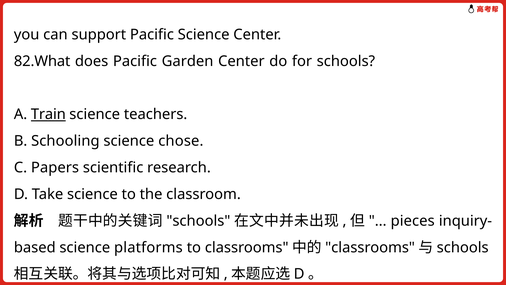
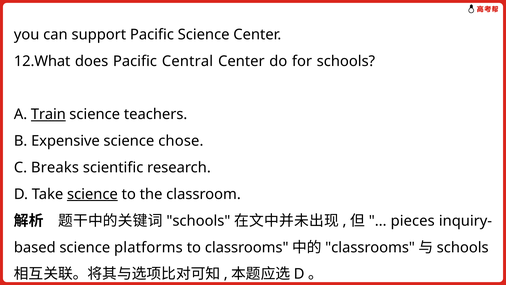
82.What: 82.What -> 12.What (42, 61)
Garden: Garden -> Central (188, 61)
Schooling: Schooling -> Expensive (65, 141)
Papers: Papers -> Breaks (55, 167)
science underline: none -> present (92, 194)
